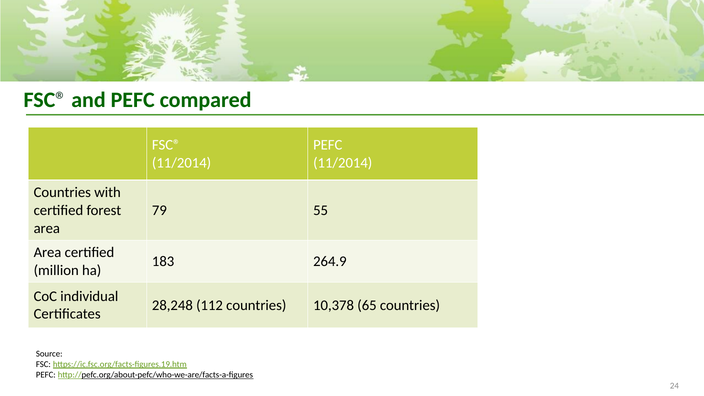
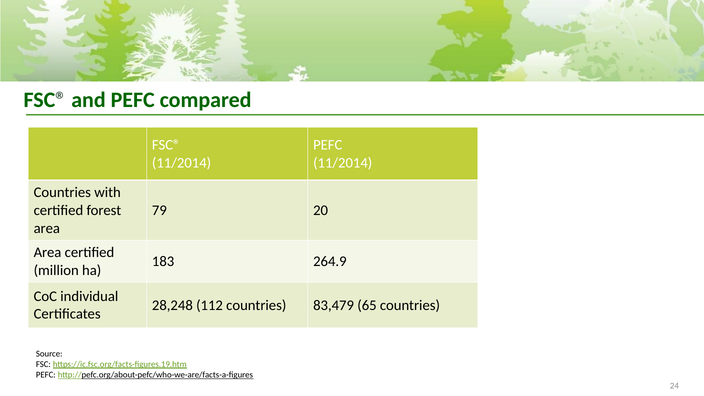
55: 55 -> 20 (321, 210)
10,378: 10,378 -> 83,479 (334, 305)
